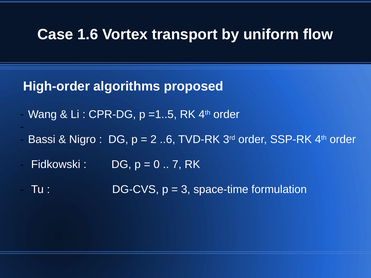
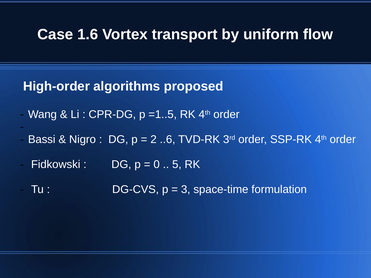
7: 7 -> 5 (177, 165)
